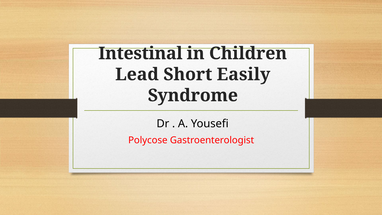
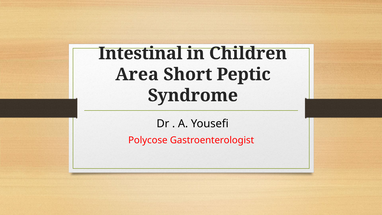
Lead: Lead -> Area (137, 74)
Easily: Easily -> Peptic (244, 74)
